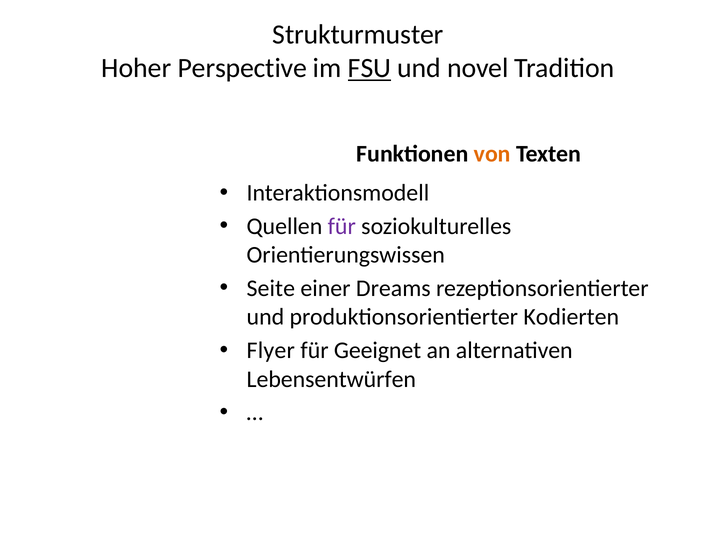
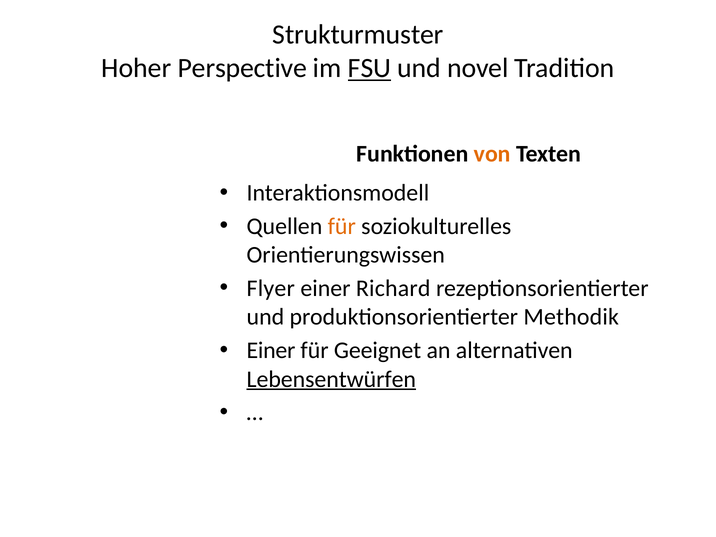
für colour: purple -> orange (342, 226)
Seite: Seite -> Flyer (271, 288)
Dreams: Dreams -> Richard (393, 288)
Kodierten: Kodierten -> Methodik (571, 317)
Flyer: Flyer -> Einer (271, 350)
Lebensentwürfen underline: none -> present (331, 379)
